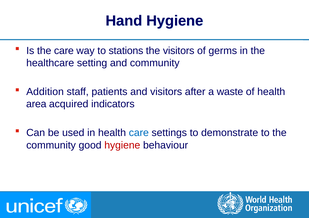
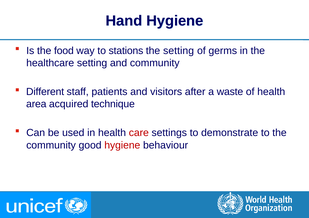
the care: care -> food (64, 51)
the visitors: visitors -> setting (179, 51)
Addition: Addition -> Different (45, 92)
indicators: indicators -> technique (113, 104)
care colour: blue -> red (139, 133)
